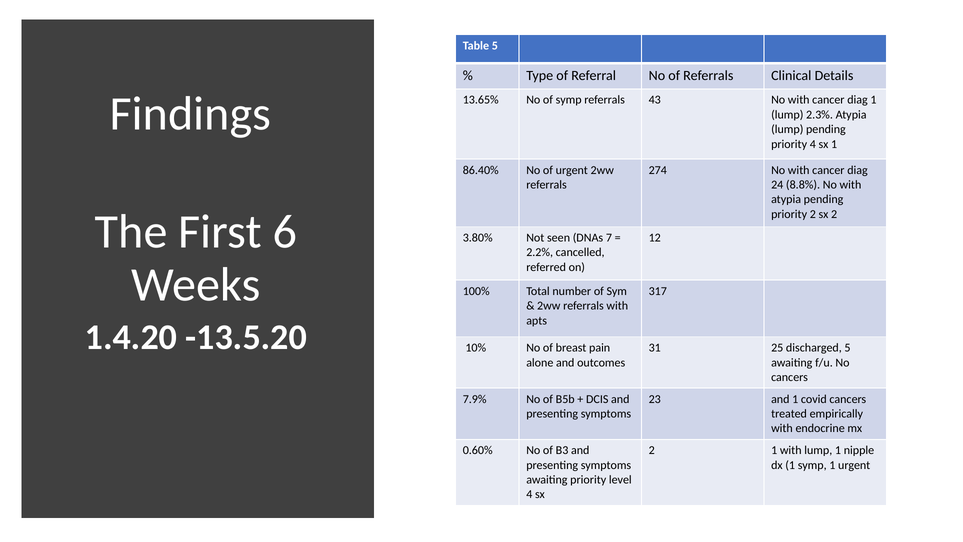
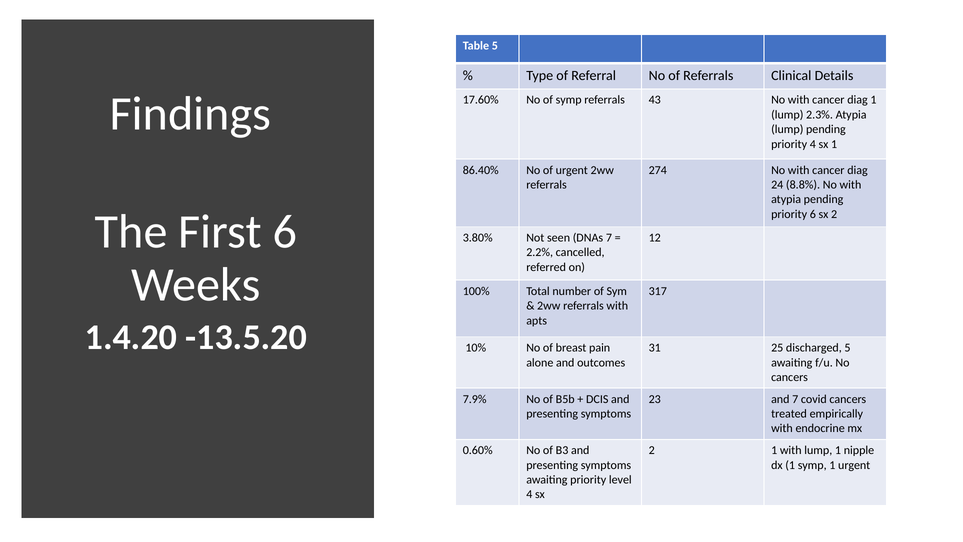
13.65%: 13.65% -> 17.60% (481, 100)
priority 2: 2 -> 6 (813, 214)
and 1: 1 -> 7 (795, 399)
